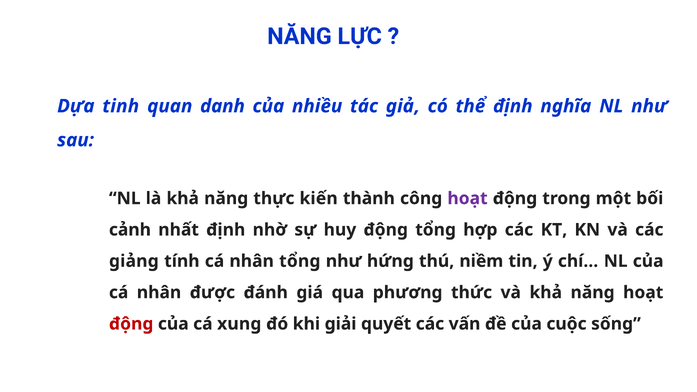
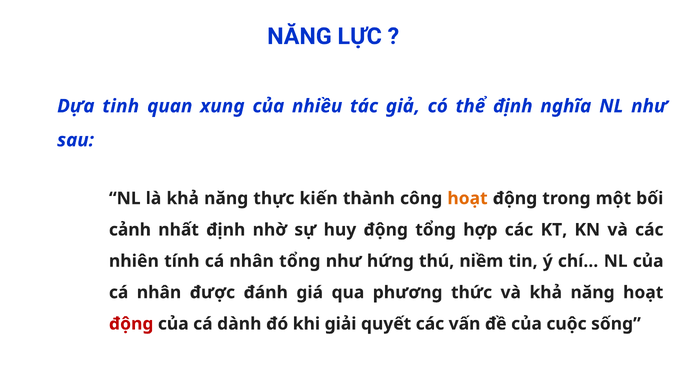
danh: danh -> xung (222, 106)
hoạt colour: purple -> orange (468, 198)
giảng: giảng -> nhiên (134, 261)
xung: xung -> dành (239, 324)
